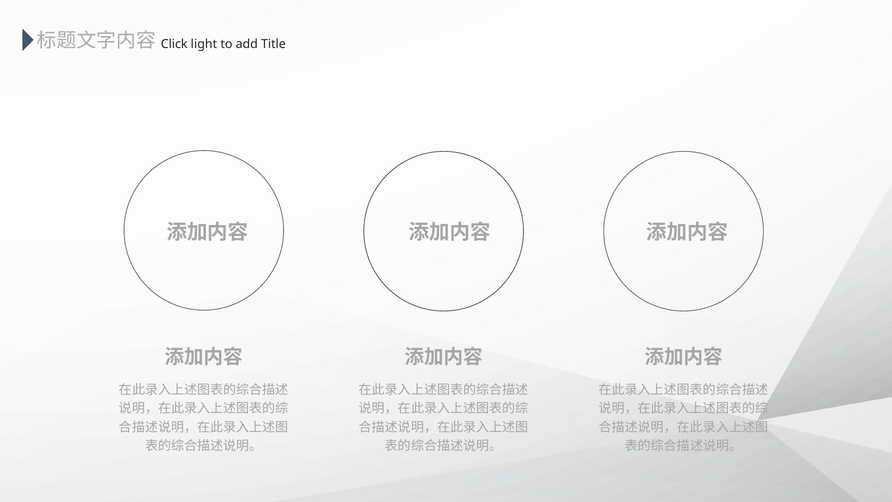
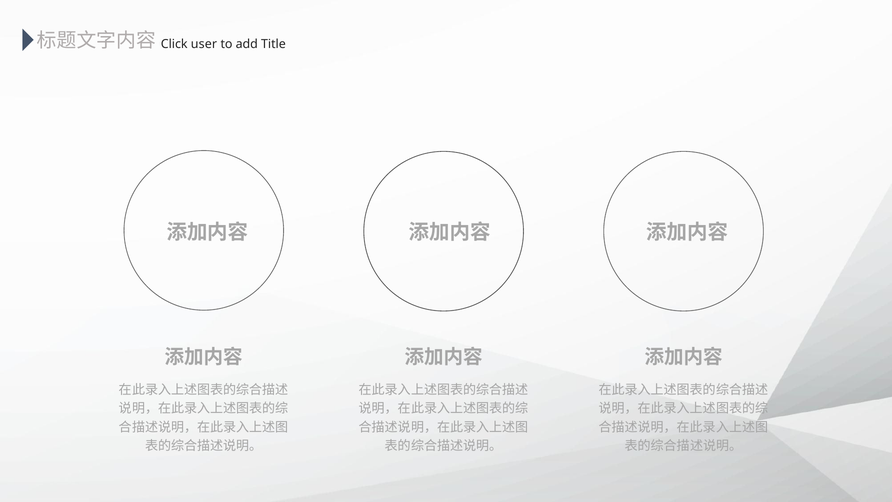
light: light -> user (204, 44)
